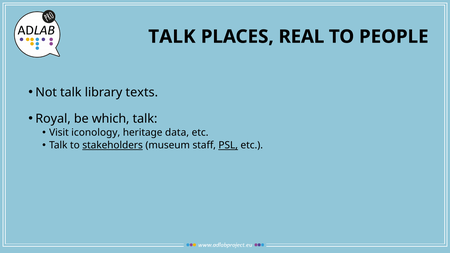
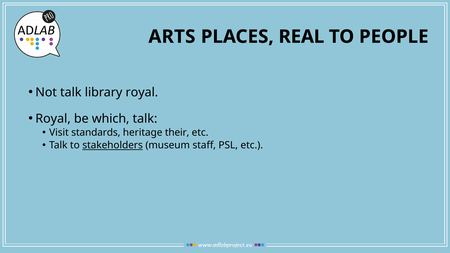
TALK: TALK -> ARTS (172, 37)
library texts: texts -> royal (142, 92)
iconology: iconology -> standards (96, 133)
data: data -> their (177, 133)
PSL underline: present -> none (228, 145)
